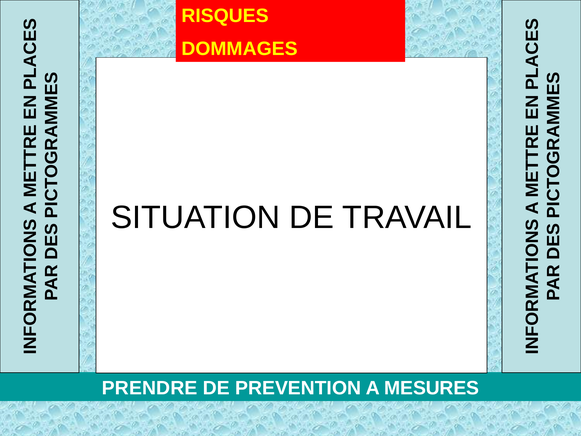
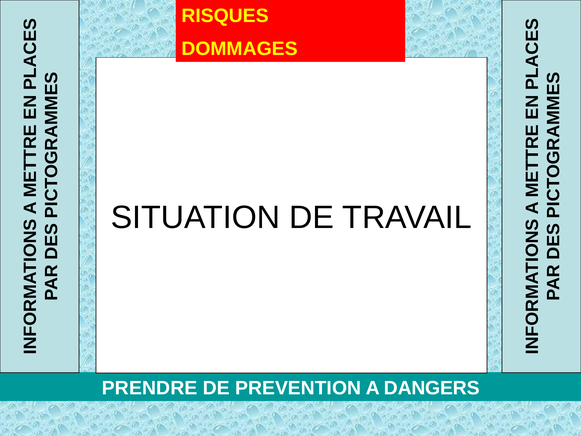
MESURES: MESURES -> DANGERS (432, 388)
